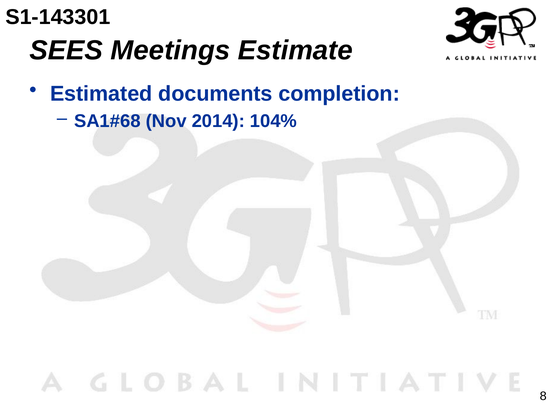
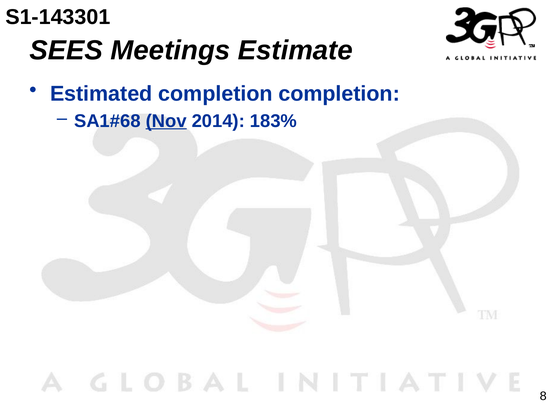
Estimated documents: documents -> completion (215, 94)
Nov underline: none -> present (166, 121)
104%: 104% -> 183% (274, 121)
